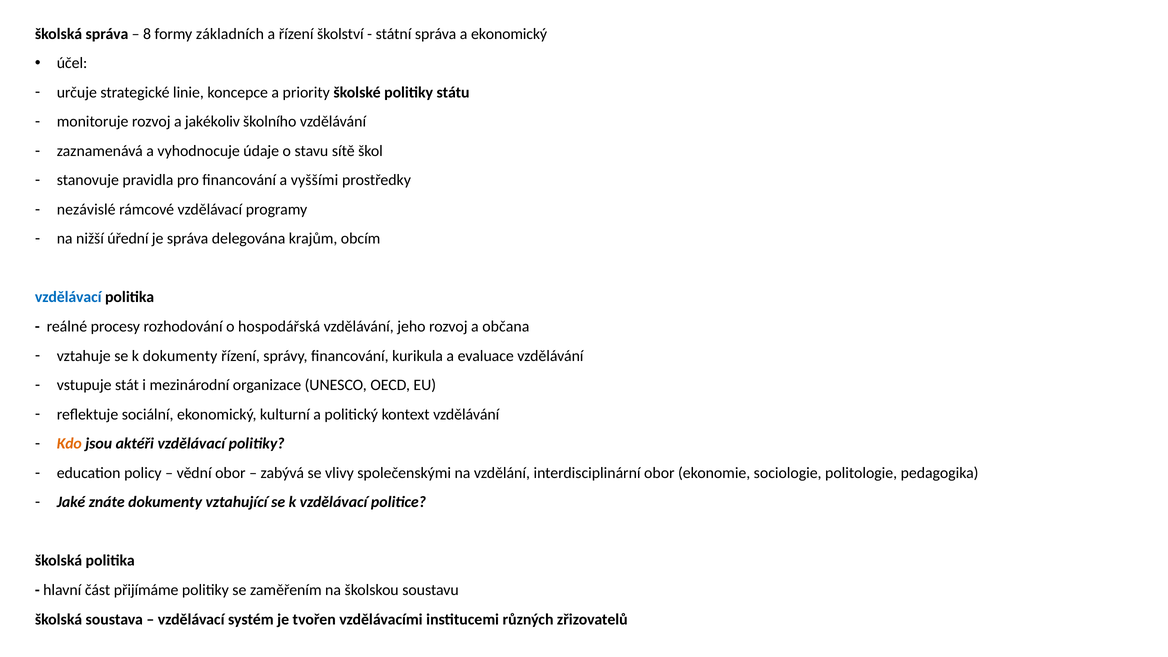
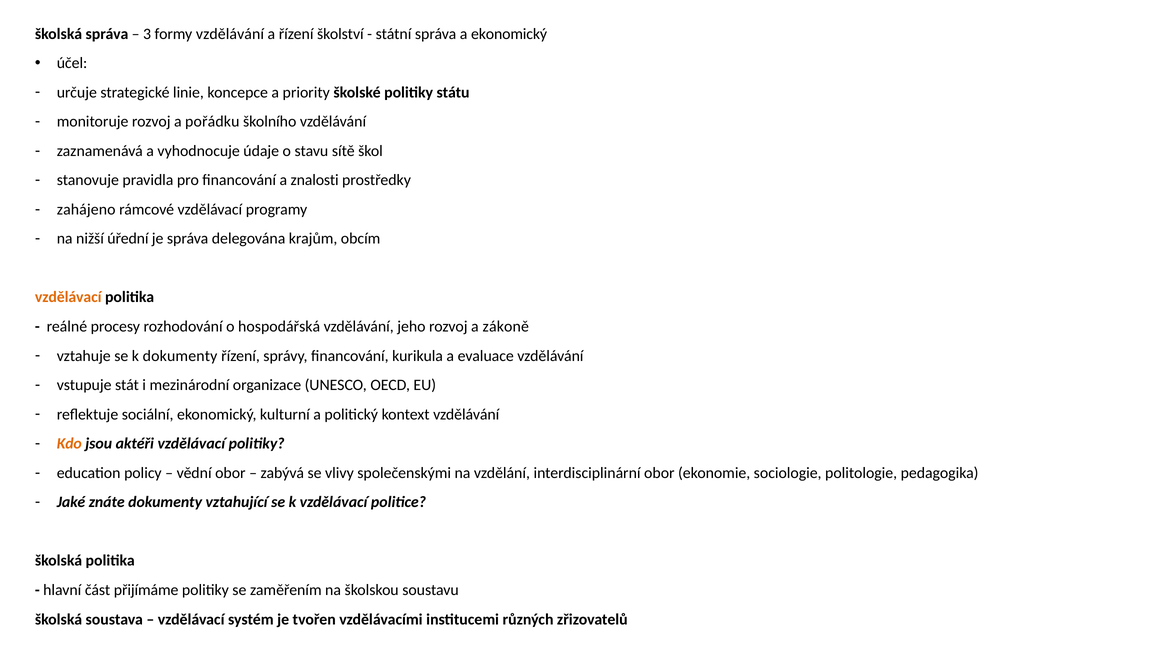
8: 8 -> 3 (147, 34)
formy základních: základních -> vzdělávání (230, 34)
jakékoliv: jakékoliv -> pořádku (212, 122)
vyššími: vyššími -> znalosti (315, 180)
nezávislé: nezávislé -> zahájeno (86, 209)
vzdělávací colour: blue -> orange (68, 297)
občana: občana -> zákoně (506, 327)
